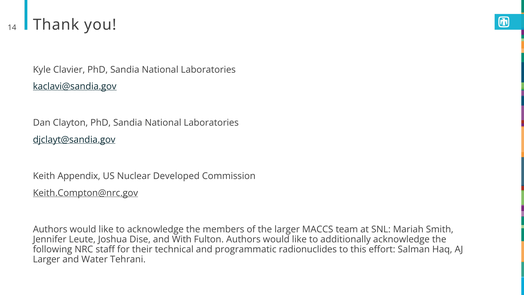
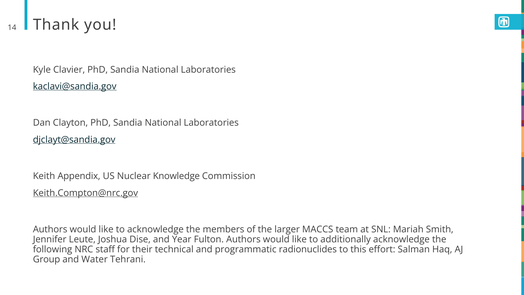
Developed: Developed -> Knowledge (176, 176)
With: With -> Year (182, 239)
Larger: Larger -> Group (47, 259)
